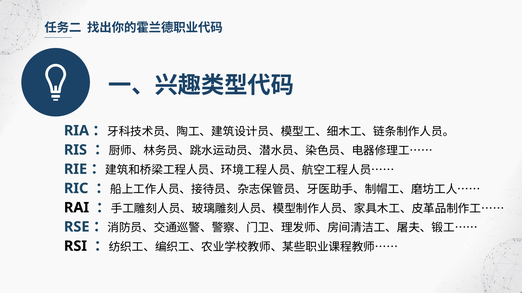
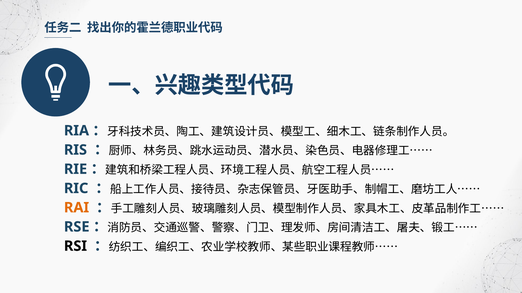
RAI colour: black -> orange (76, 208)
